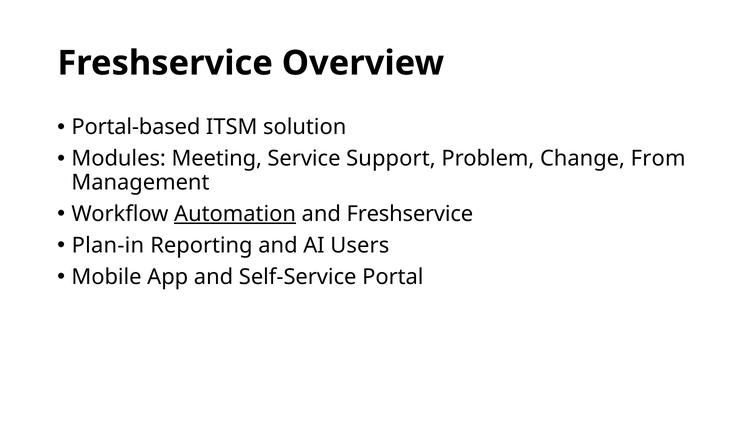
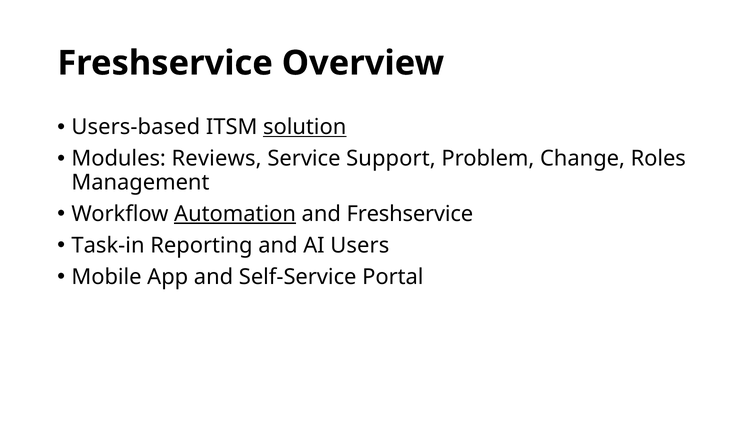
Portal-based: Portal-based -> Users-based (136, 127)
solution underline: none -> present (305, 127)
Meeting: Meeting -> Reviews (217, 159)
From: From -> Roles (658, 159)
Plan-in: Plan-in -> Task-in (108, 245)
